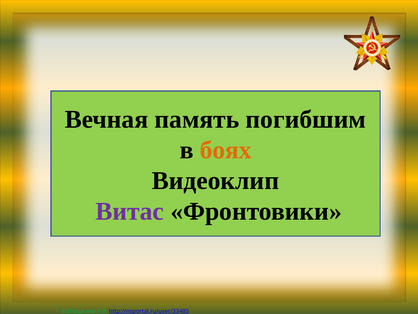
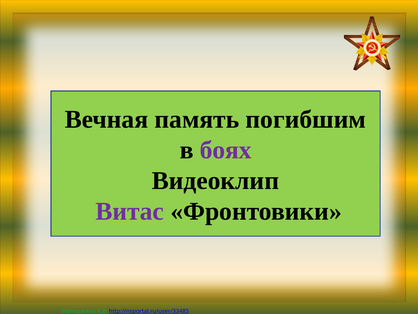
боях colour: orange -> purple (226, 150)
